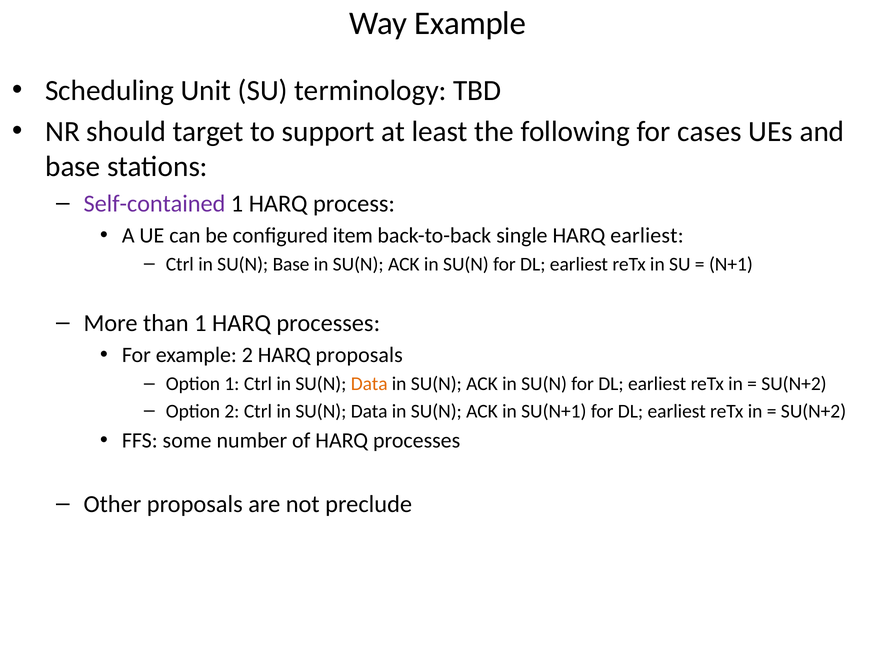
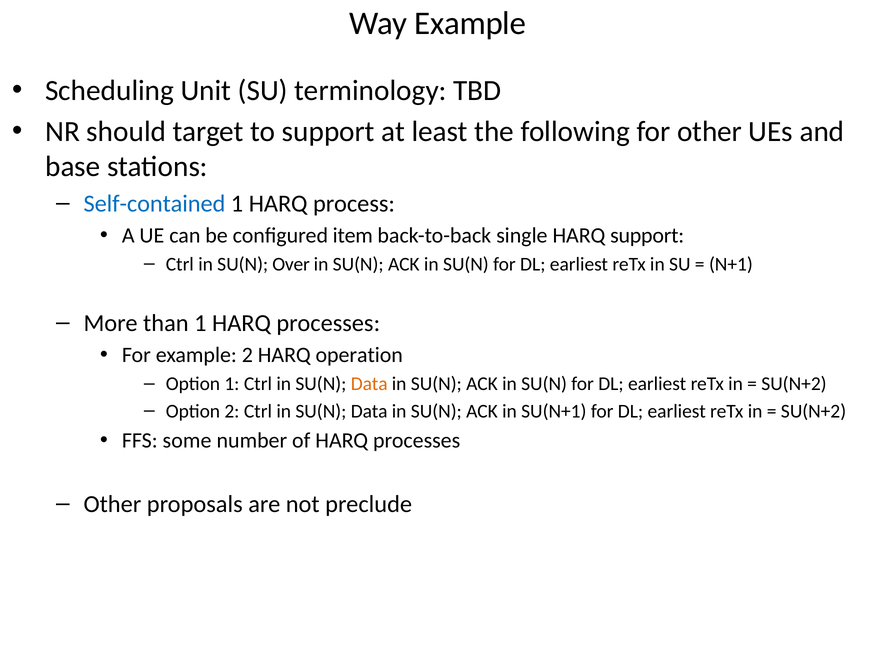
for cases: cases -> other (710, 131)
Self-contained colour: purple -> blue (154, 203)
HARQ earliest: earliest -> support (647, 235)
SU(N Base: Base -> Over (291, 264)
HARQ proposals: proposals -> operation (359, 355)
